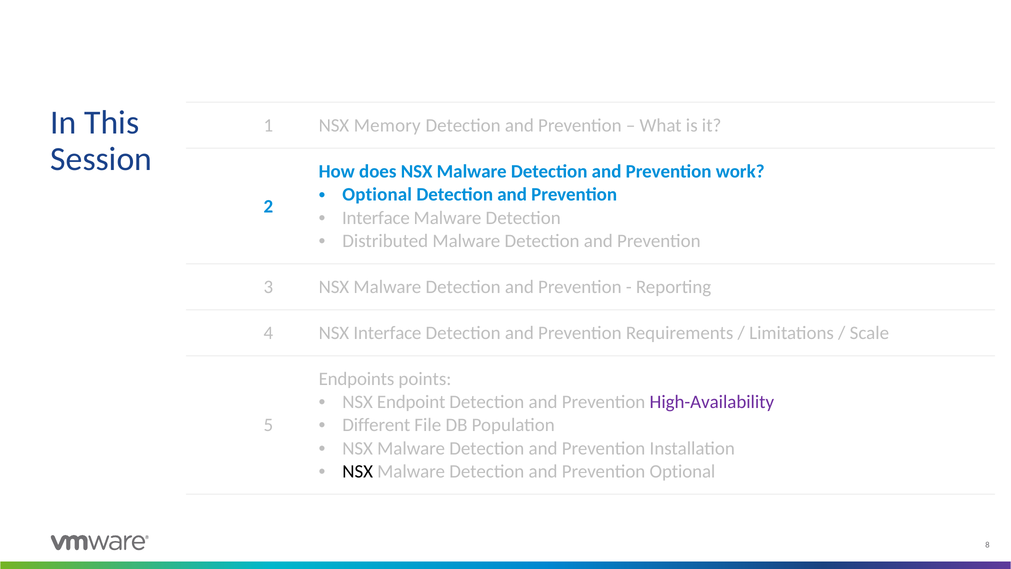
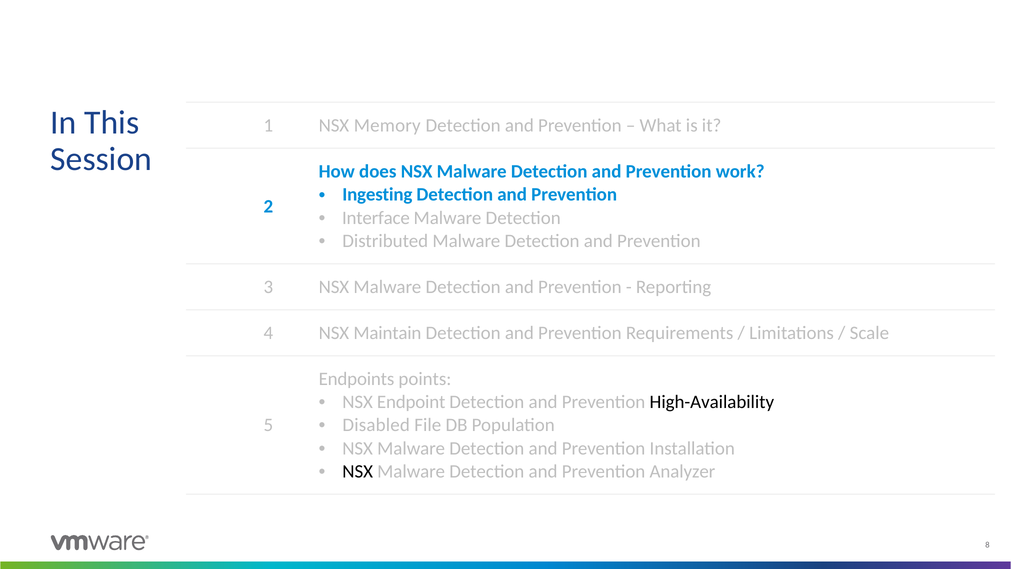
Optional: Optional -> Ingesting (377, 195)
NSX Interface: Interface -> Maintain (387, 333)
High-Availability colour: purple -> black (712, 402)
Different: Different -> Disabled (376, 425)
Prevention Optional: Optional -> Analyzer (682, 471)
